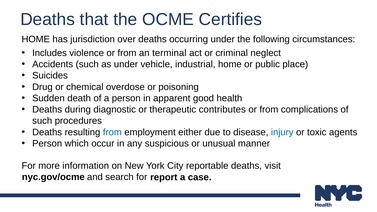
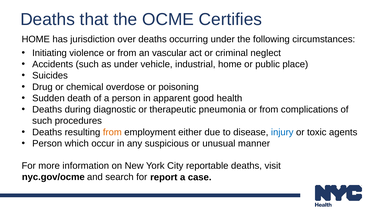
Includes: Includes -> Initiating (50, 53)
terminal: terminal -> vascular (169, 53)
contributes: contributes -> pneumonia (222, 110)
from colour: blue -> orange (112, 132)
